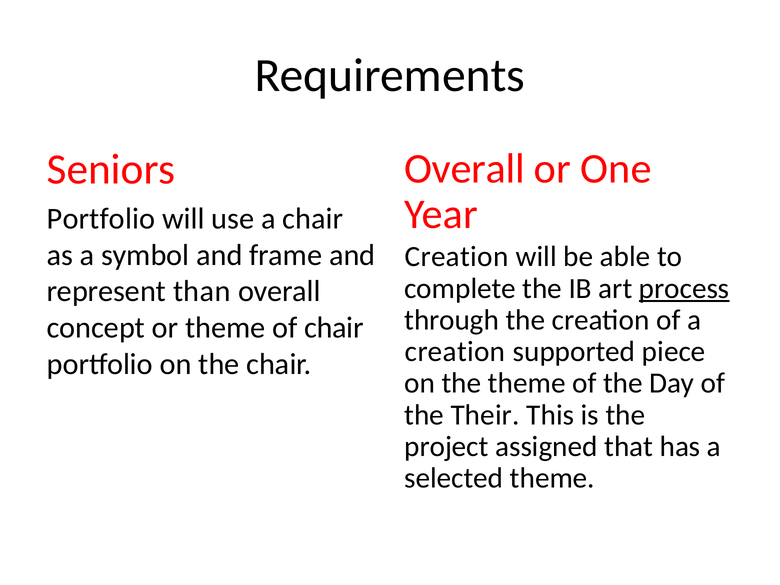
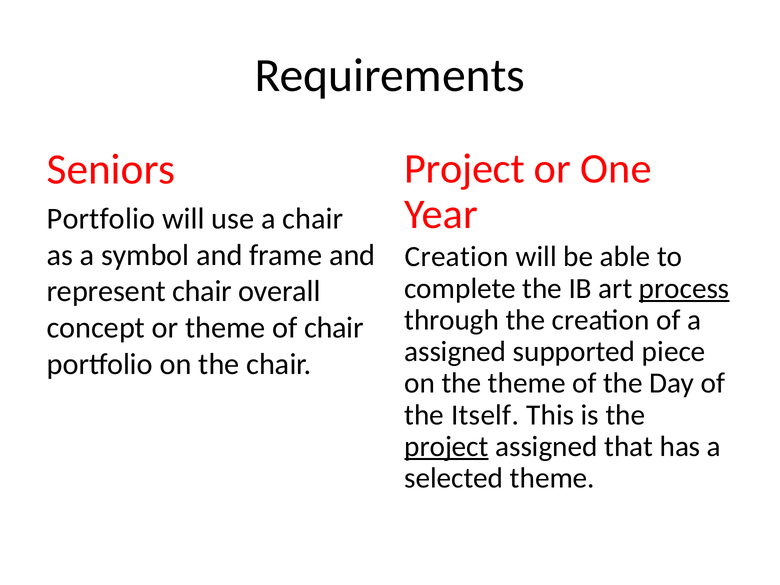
Overall: Overall -> Project (464, 169)
represent than: than -> chair (202, 291)
creation: creation -> assigned (455, 352)
Their: Their -> Itself (485, 415)
project underline: none -> present (446, 447)
